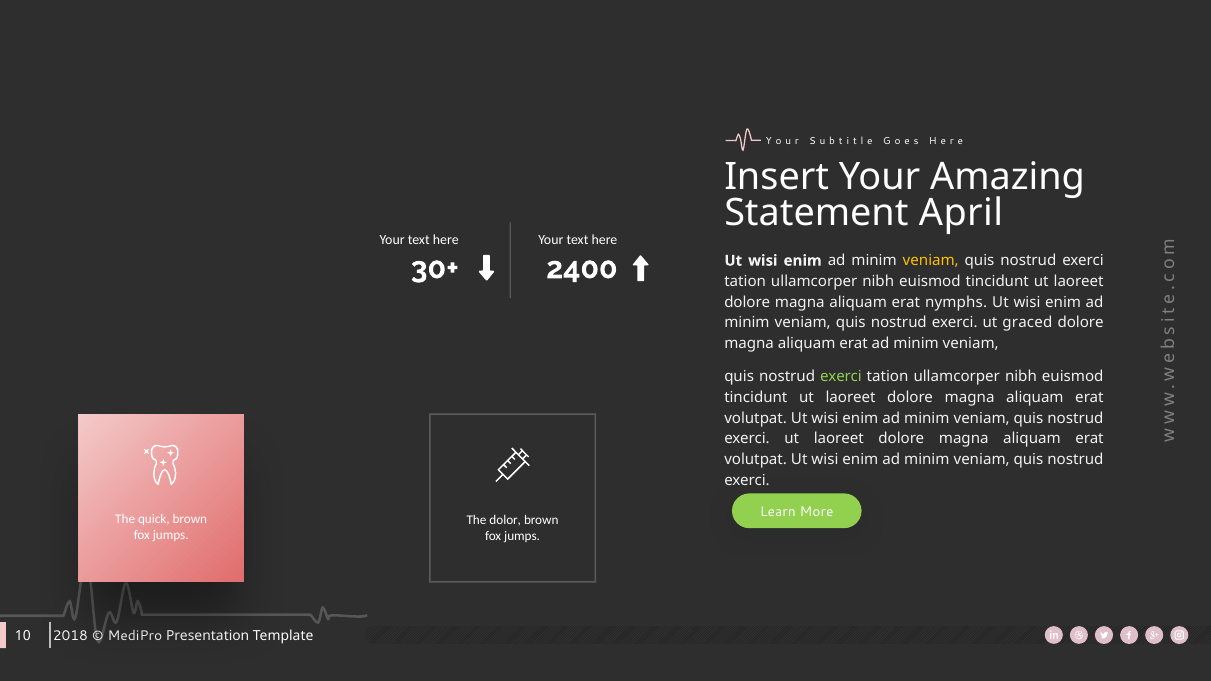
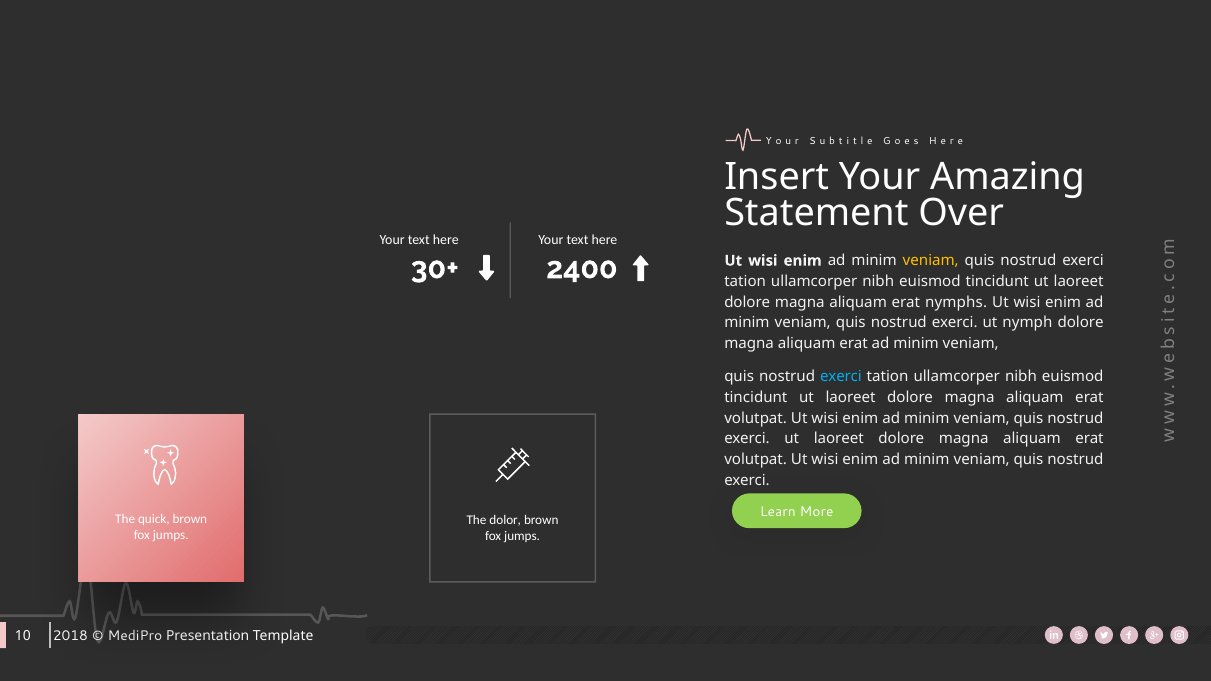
April: April -> Over (961, 213)
graced: graced -> nymph (1027, 323)
exerci colour: light green -> light blue (841, 377)
